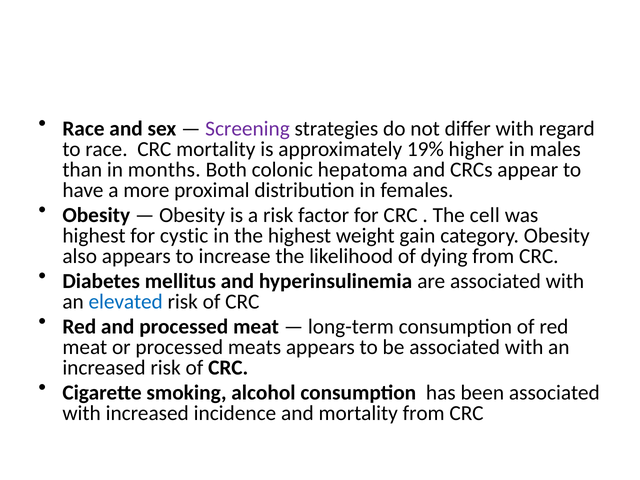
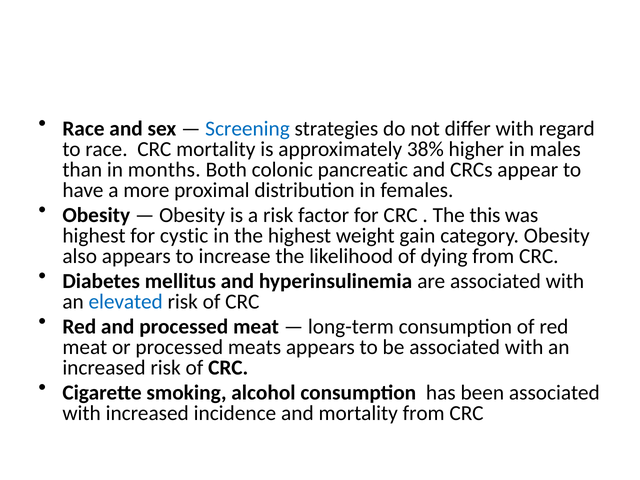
Screening colour: purple -> blue (248, 129)
19%: 19% -> 38% (425, 149)
hepatoma: hepatoma -> pancreatic (363, 170)
cell: cell -> this (485, 215)
